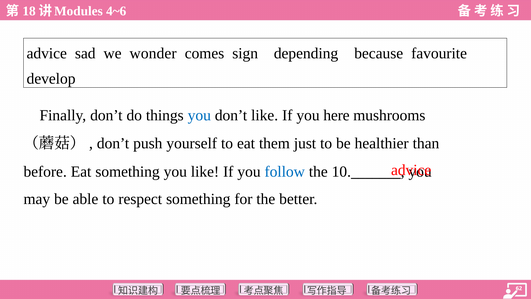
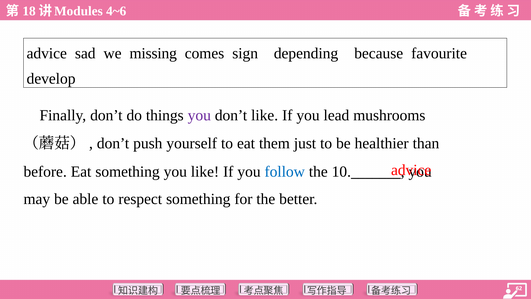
wonder: wonder -> missing (153, 53)
you colour: blue -> purple (199, 115)
here: here -> lead (336, 115)
